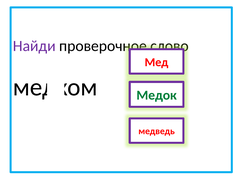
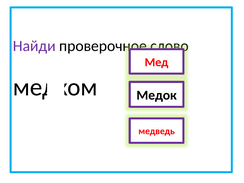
Медок colour: green -> black (157, 95)
